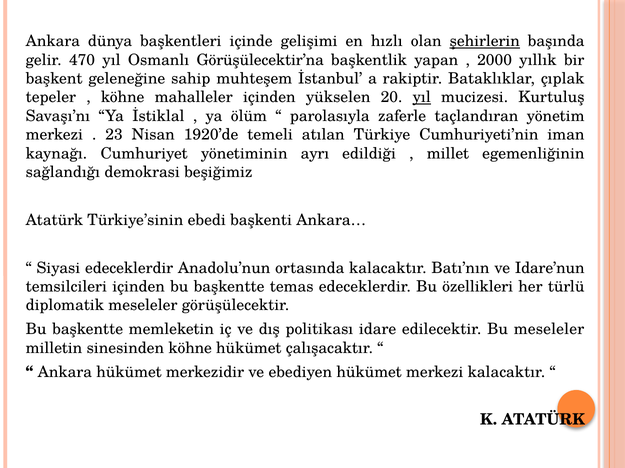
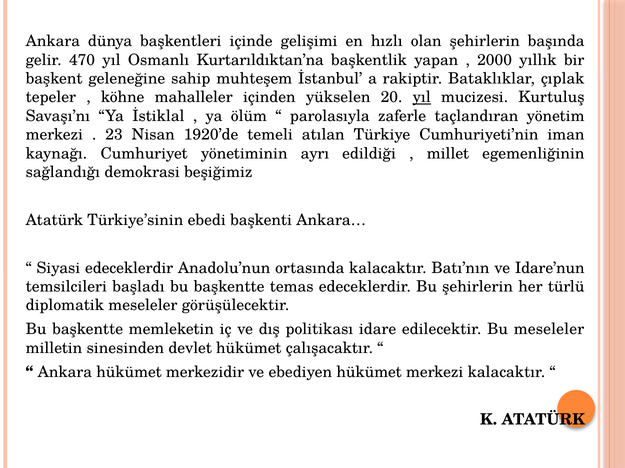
şehirlerin underline: present -> none (485, 41)
Görüşülecektir’na: Görüşülecektir’na -> Kurtarıldıktan’na (260, 60)
temsilcileri içinden: içinden -> başladı (139, 287)
Bu özellikleri: özellikleri -> şehirlerin (478, 287)
sinesinden köhne: köhne -> devlet (190, 349)
